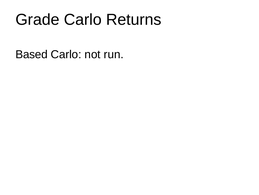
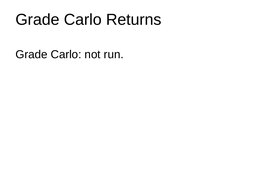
Based: Based -> Grade (31, 54)
